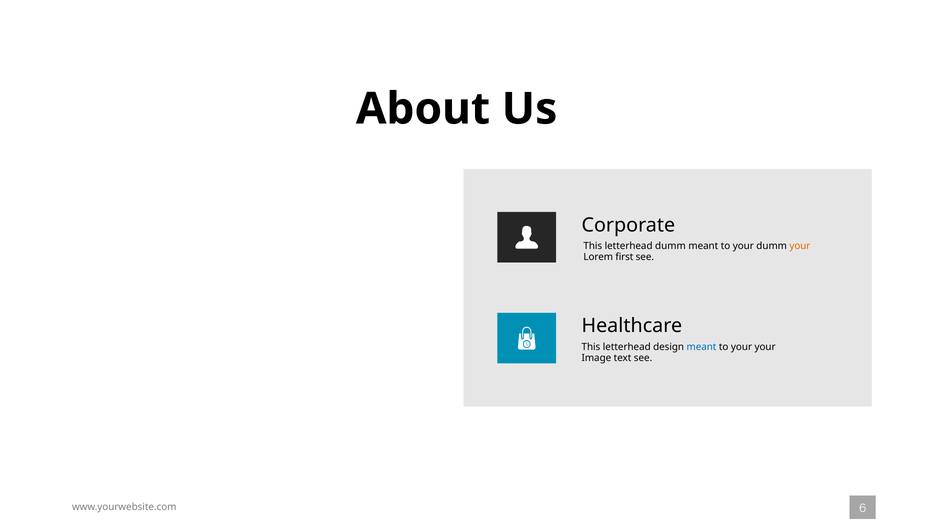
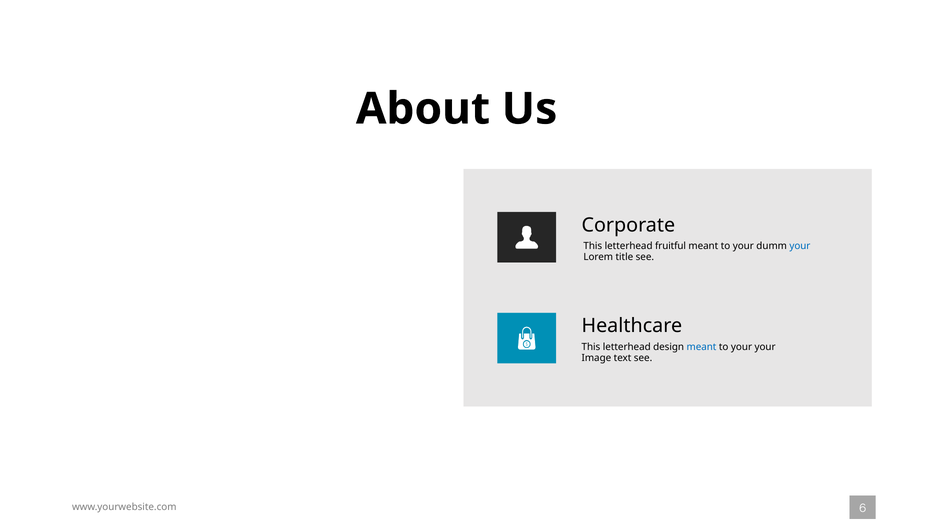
letterhead dumm: dumm -> fruitful (670, 246)
your colour: orange -> blue (800, 246)
first: first -> title (624, 257)
